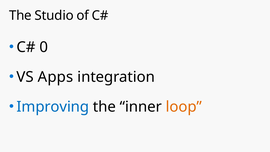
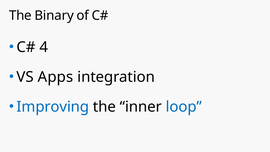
Studio: Studio -> Binary (54, 15)
0: 0 -> 4 (44, 47)
loop colour: orange -> blue (184, 107)
